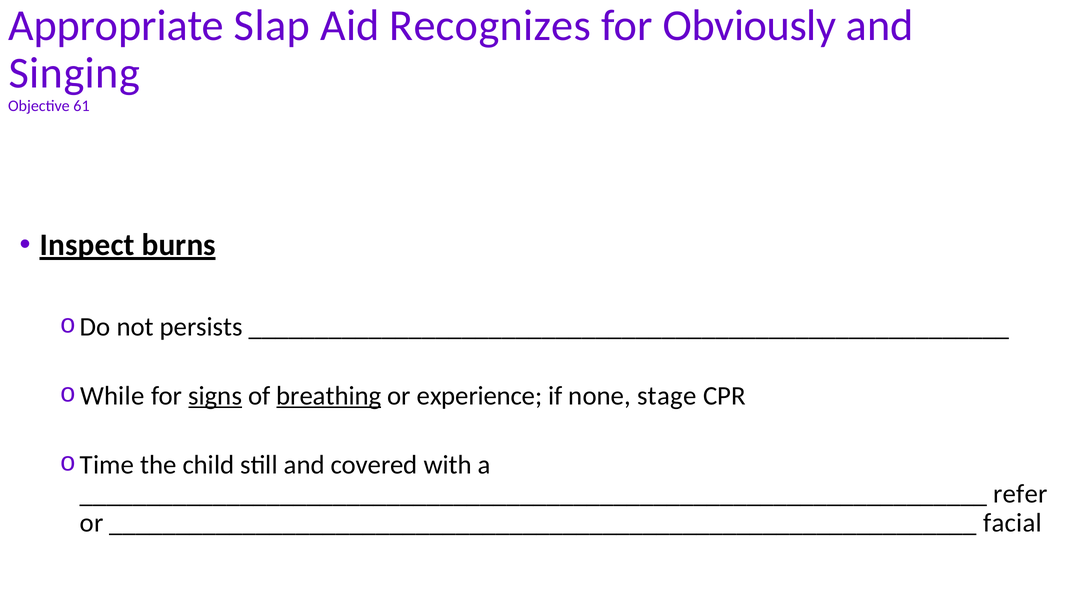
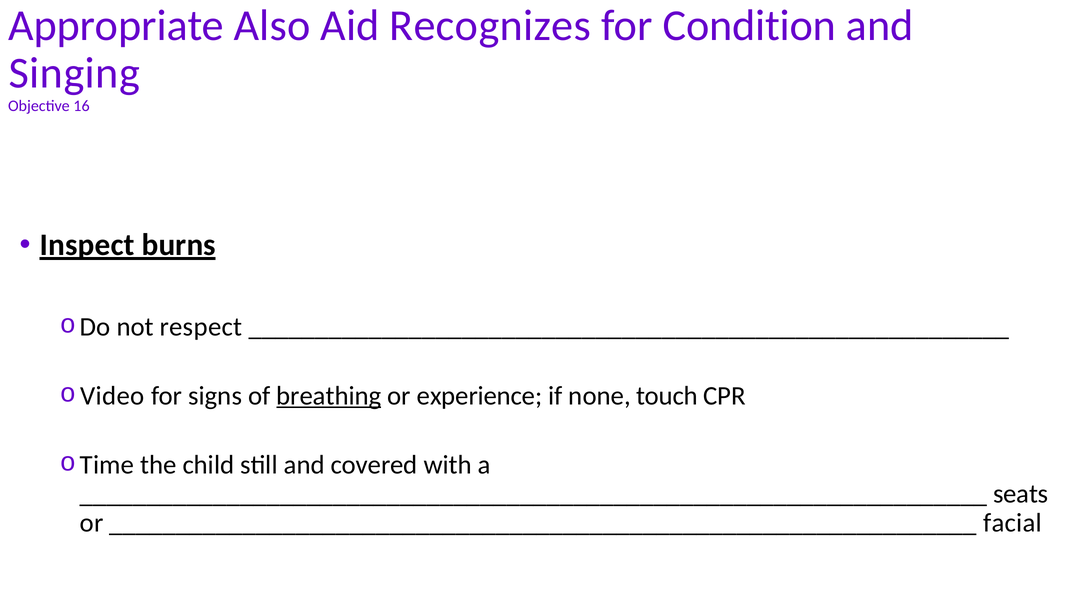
Slap: Slap -> Also (272, 25)
Obviously: Obviously -> Condition (749, 25)
61: 61 -> 16 (81, 106)
persists: persists -> respect (201, 327)
While: While -> Video (112, 396)
signs underline: present -> none (215, 396)
stage: stage -> touch (667, 396)
refer: refer -> seats (1021, 494)
